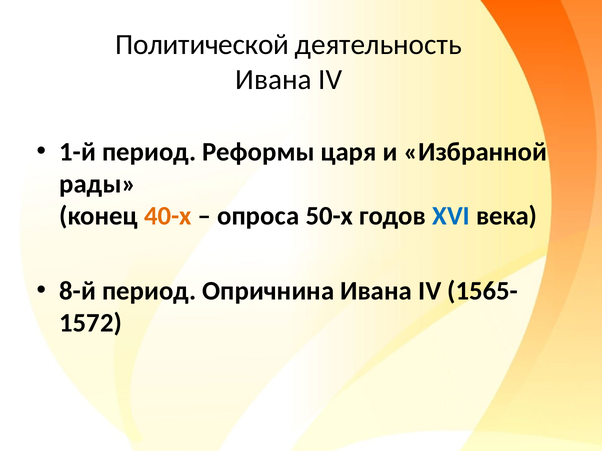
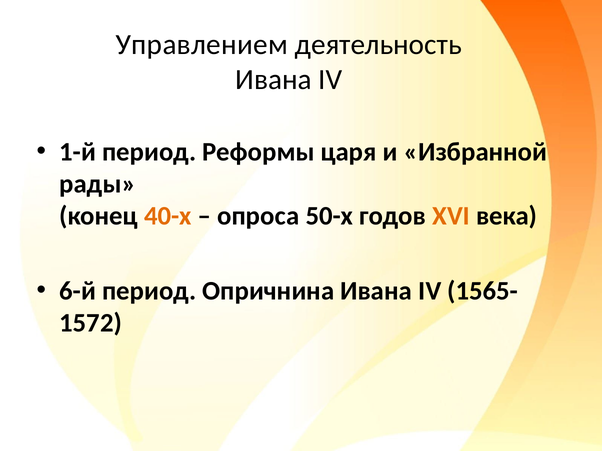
Политической: Политической -> Управлением (202, 44)
XVI colour: blue -> orange (451, 216)
8-й: 8-й -> 6-й (78, 291)
